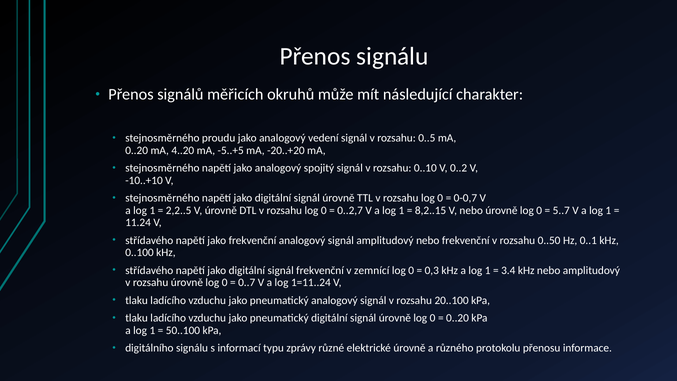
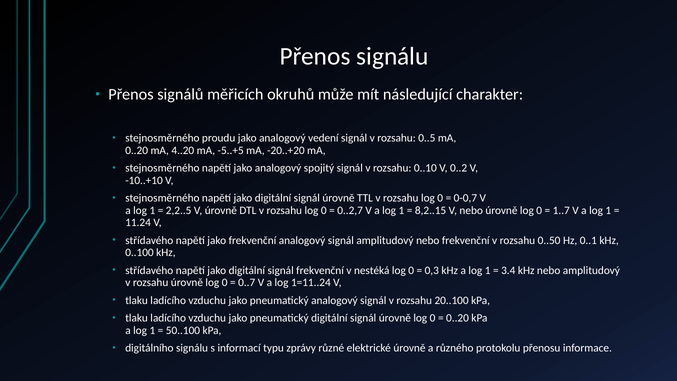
5..7: 5..7 -> 1..7 (561, 210)
zemnící: zemnící -> nestéká (372, 270)
